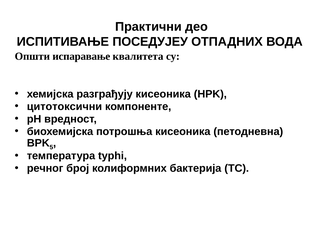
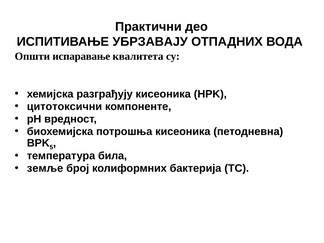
ПОСЕДУЈЕУ: ПОСЕДУЈЕУ -> УБРЗАВАЈУ (150, 42)
typhi: typhi -> била (113, 156)
речног: речног -> земље (45, 168)
